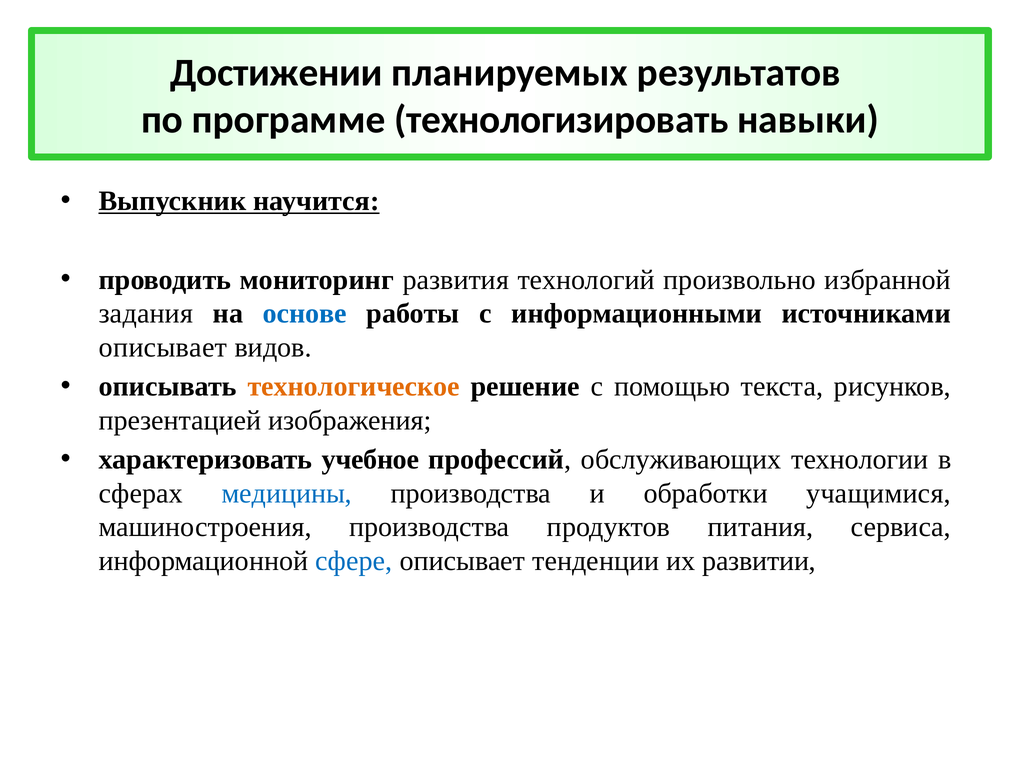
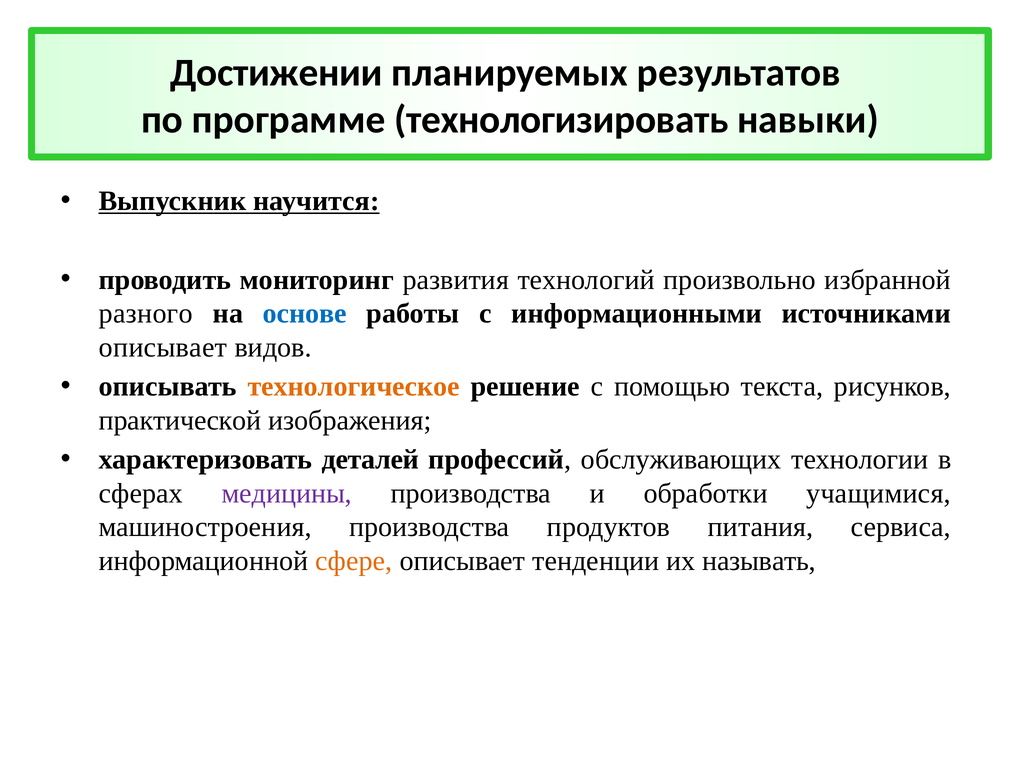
задания: задания -> разного (146, 313)
презентацией: презентацией -> практической (180, 420)
учебное: учебное -> деталей (370, 460)
медицины colour: blue -> purple (287, 493)
сфере colour: blue -> orange (354, 561)
развитии: развитии -> называть (759, 561)
